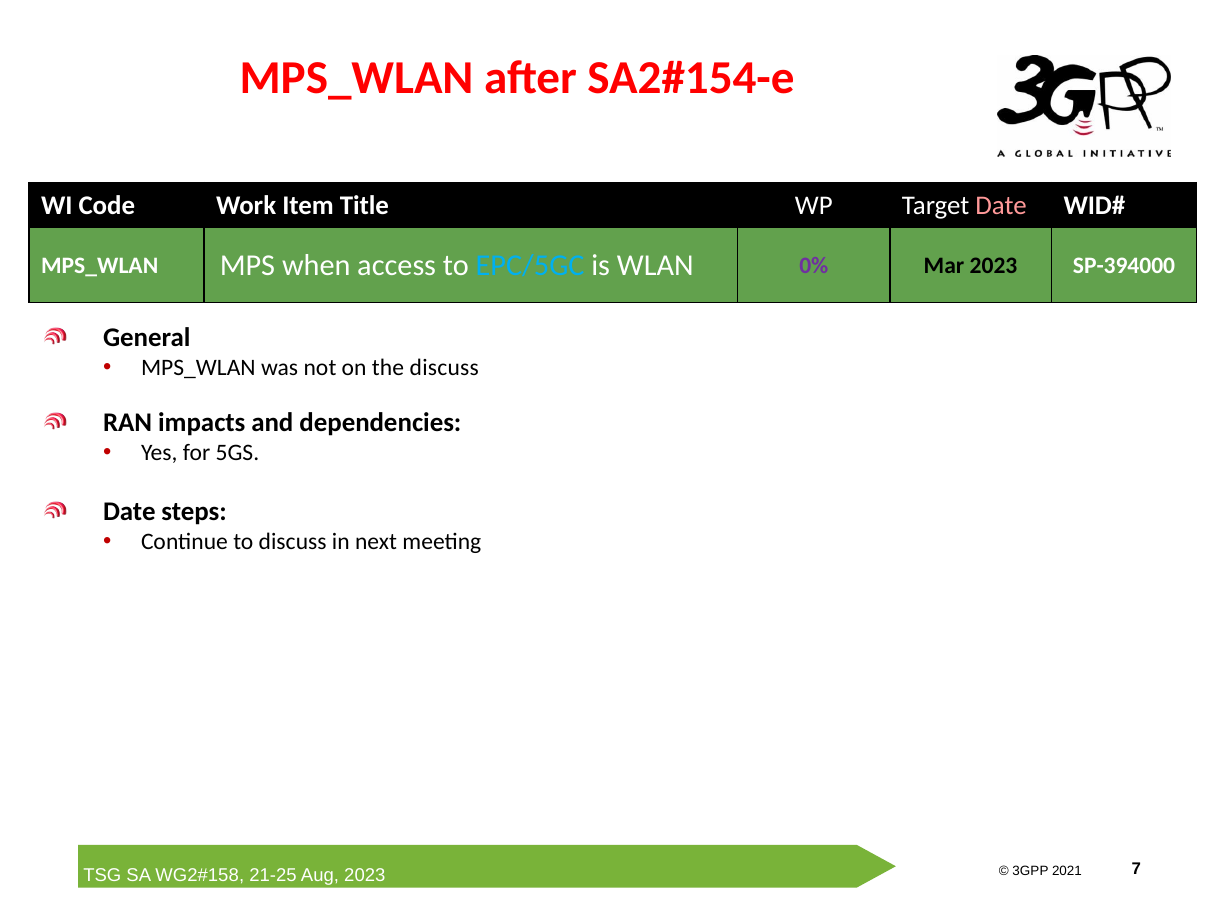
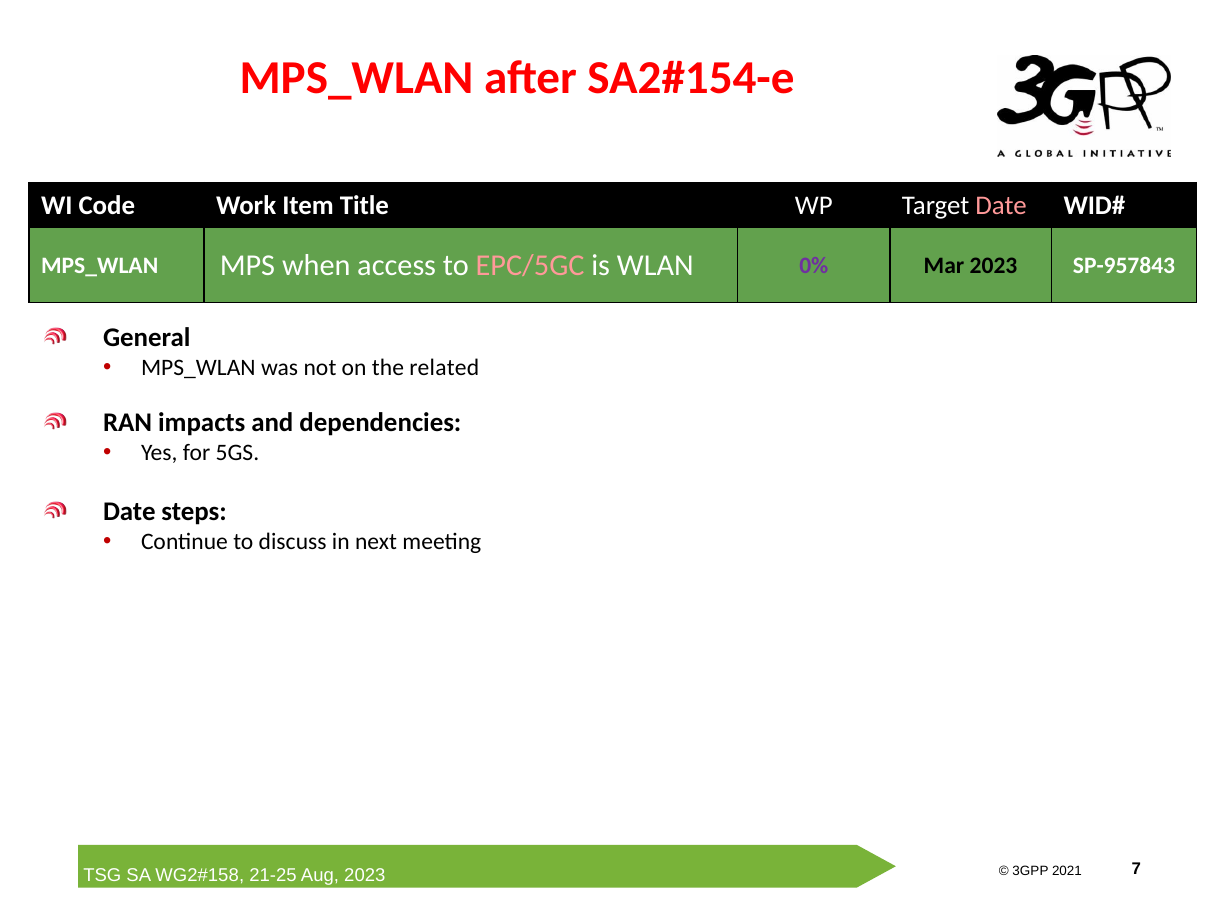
EPC/5GC colour: light blue -> pink (530, 265)
SP-394000: SP-394000 -> SP-957843 (1124, 265)
the discuss: discuss -> related (444, 368)
